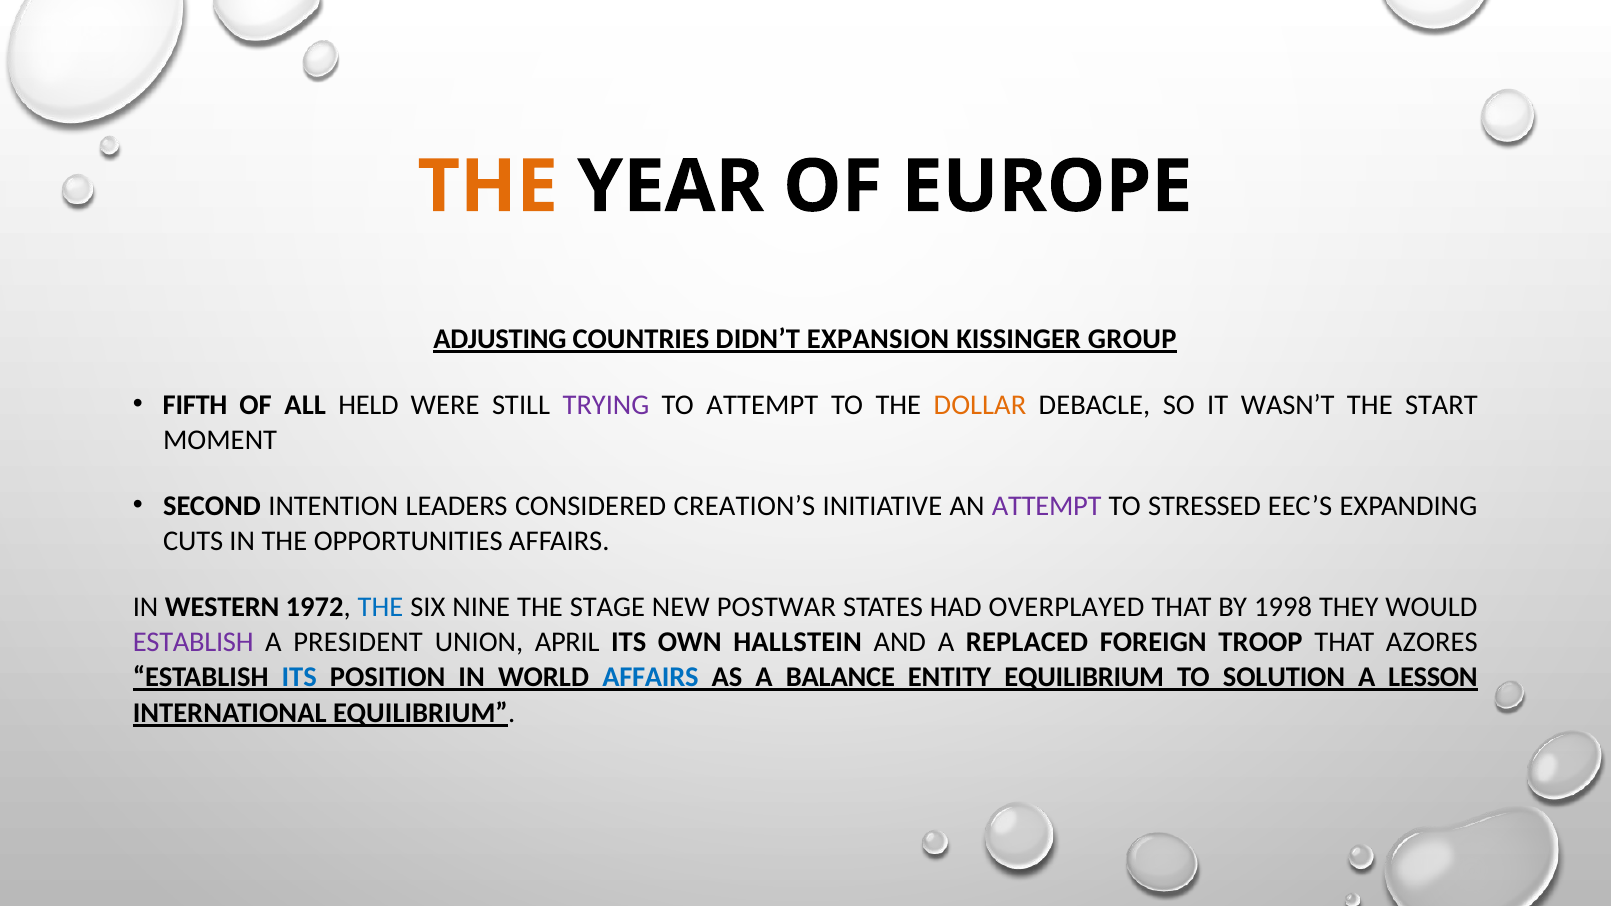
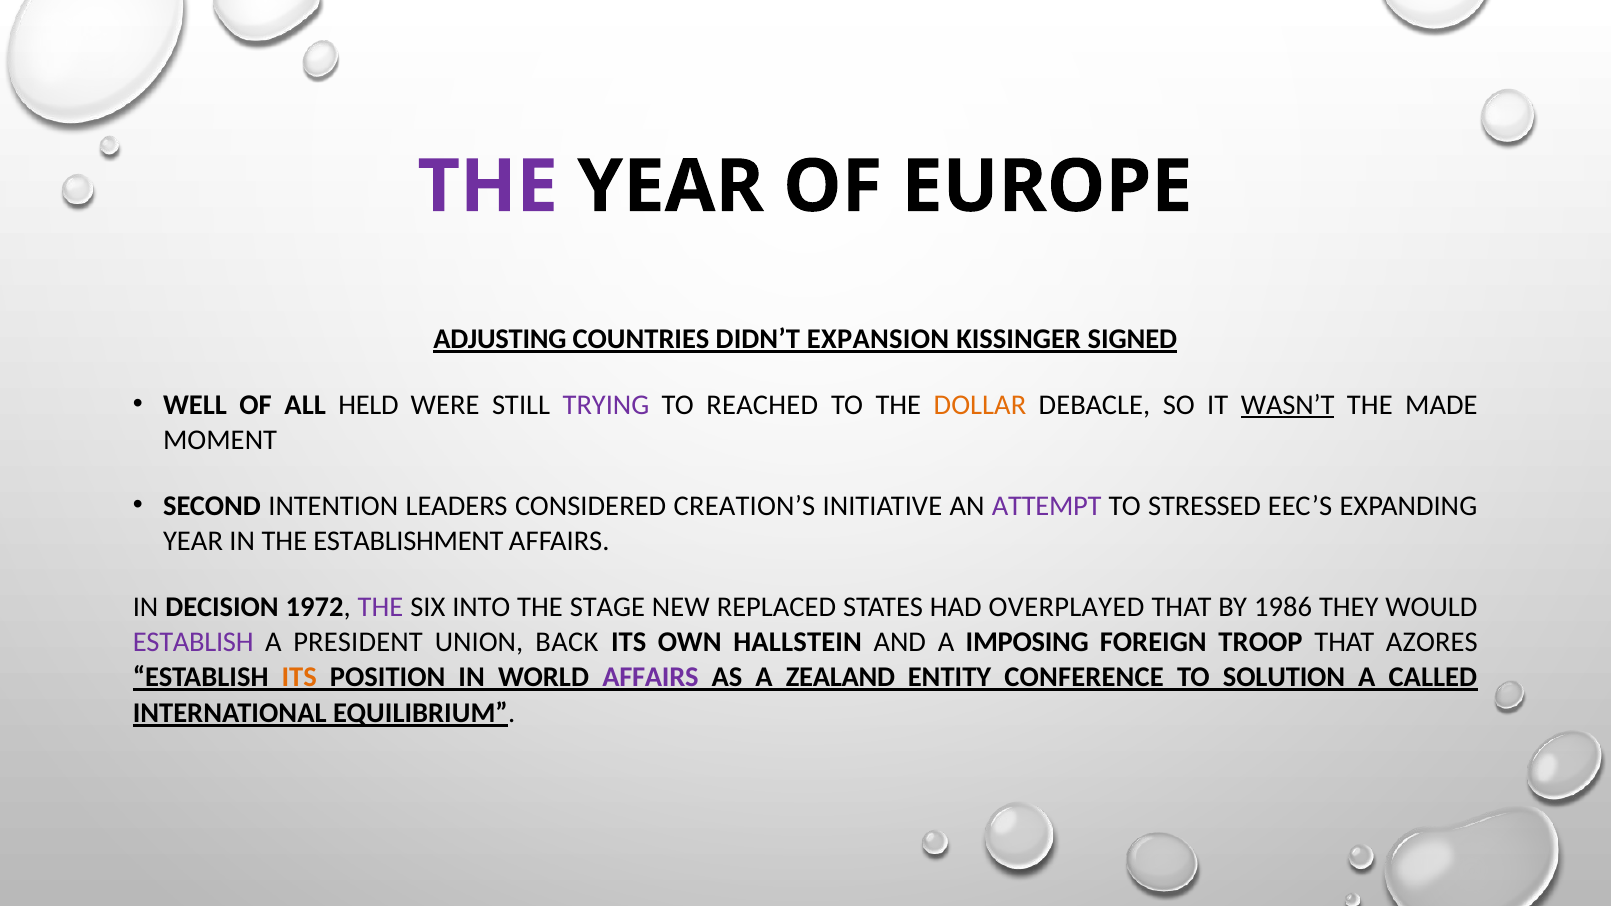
THE colour: orange -> purple (488, 187)
GROUP: GROUP -> SIGNED (1132, 339)
FIFTH: FIFTH -> WELL (195, 405)
TO ATTEMPT: ATTEMPT -> REACHED (762, 405)
WASN’T underline: none -> present (1288, 405)
START: START -> MADE (1441, 405)
CUTS: CUTS -> YEAR (193, 541)
OPPORTUNITIES: OPPORTUNITIES -> ESTABLISHMENT (408, 541)
WESTERN: WESTERN -> DECISION (222, 607)
THE colour: blue -> purple (381, 607)
NINE: NINE -> INTO (481, 607)
POSTWAR: POSTWAR -> REPLACED (777, 607)
1998: 1998 -> 1986 (1283, 607)
APRIL: APRIL -> BACK (567, 642)
REPLACED: REPLACED -> IMPOSING (1027, 642)
ITS colour: blue -> orange (299, 678)
AFFAIRS colour: blue -> purple (650, 678)
BALANCE: BALANCE -> ZEALAND (840, 678)
ENTITY EQUILIBRIUM: EQUILIBRIUM -> CONFERENCE (1084, 678)
LESSON: LESSON -> CALLED (1433, 678)
